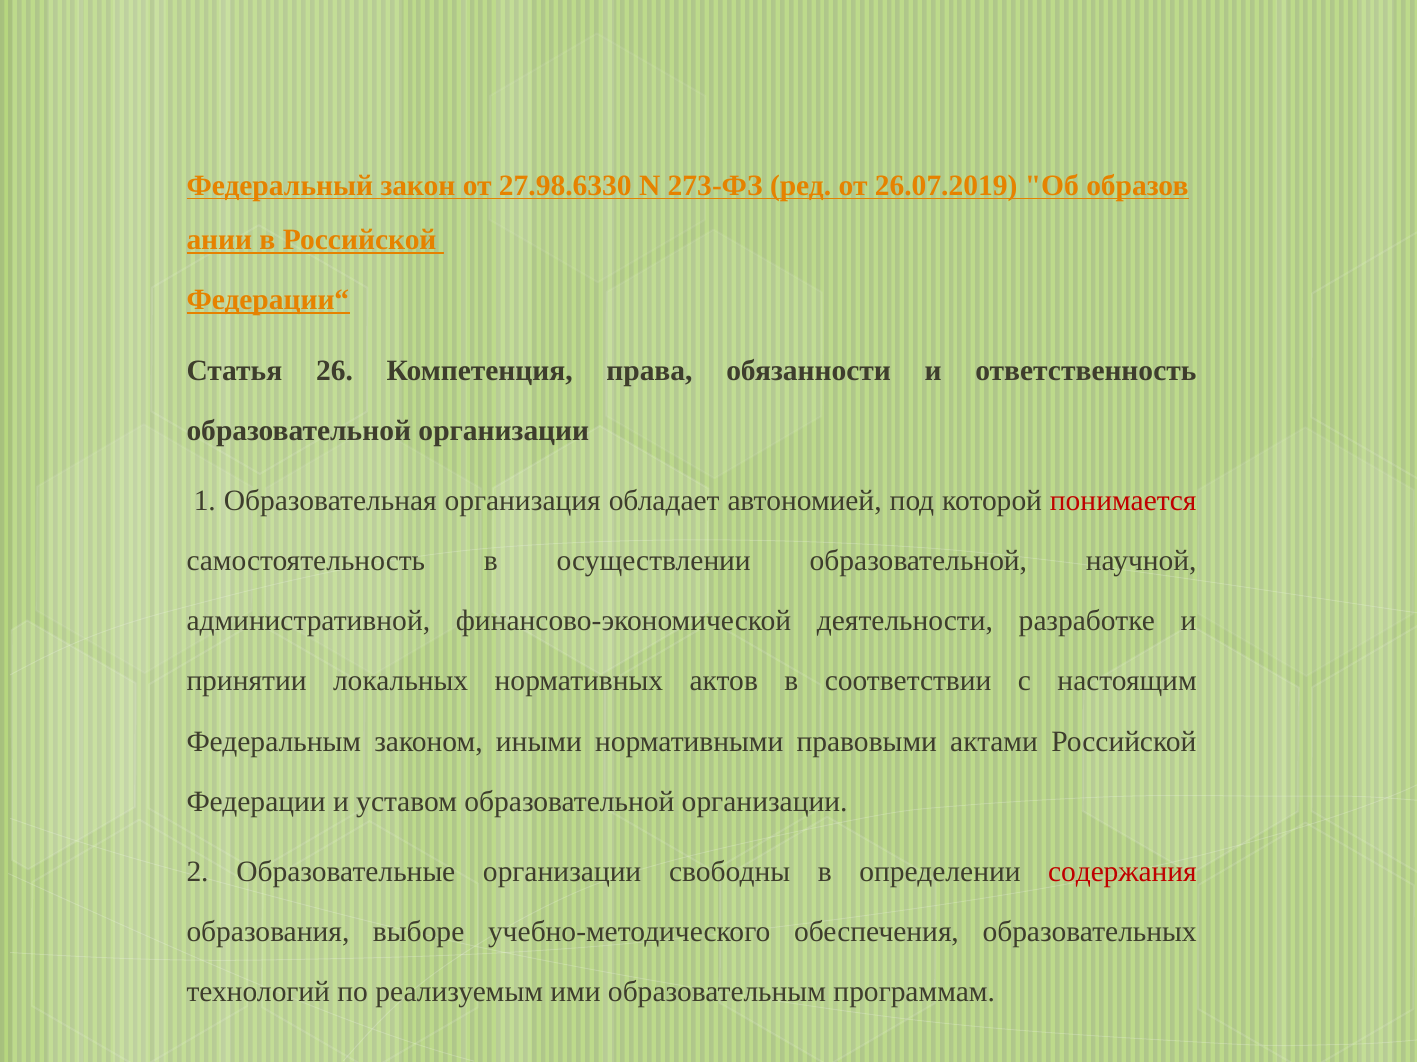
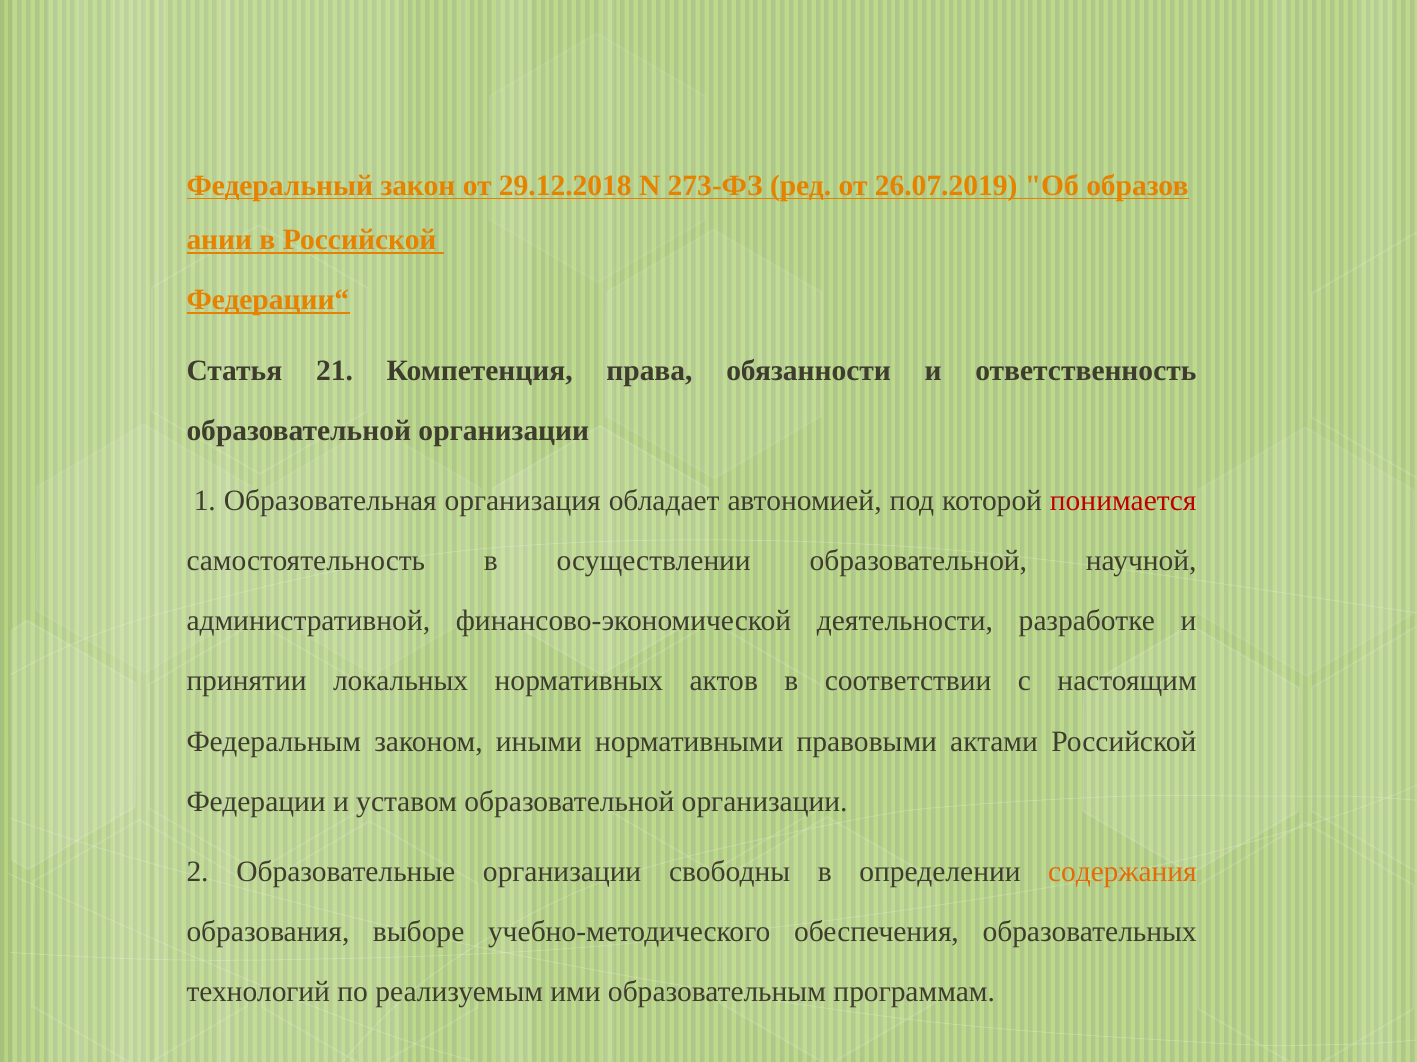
27.98.6330: 27.98.6330 -> 29.12.2018 (565, 186)
26: 26 -> 21 (334, 371)
содержания colour: red -> orange (1122, 873)
